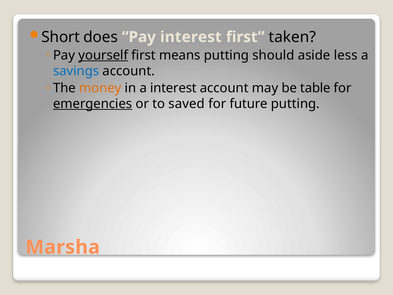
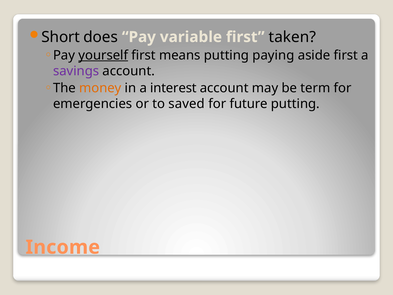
Pay interest: interest -> variable (191, 37)
should: should -> paying (273, 55)
aside less: less -> first (346, 55)
savings colour: blue -> purple (76, 71)
table: table -> term (315, 88)
emergencies underline: present -> none (93, 104)
Marsha: Marsha -> Income (63, 247)
